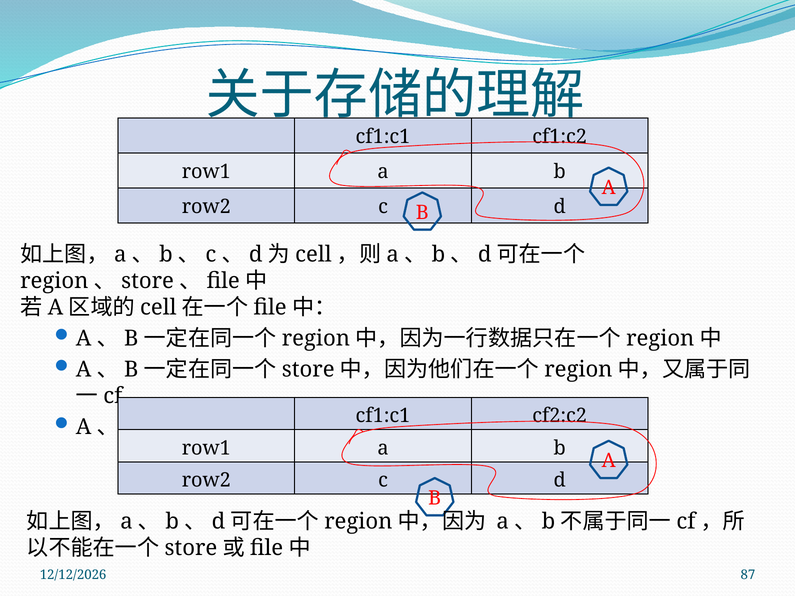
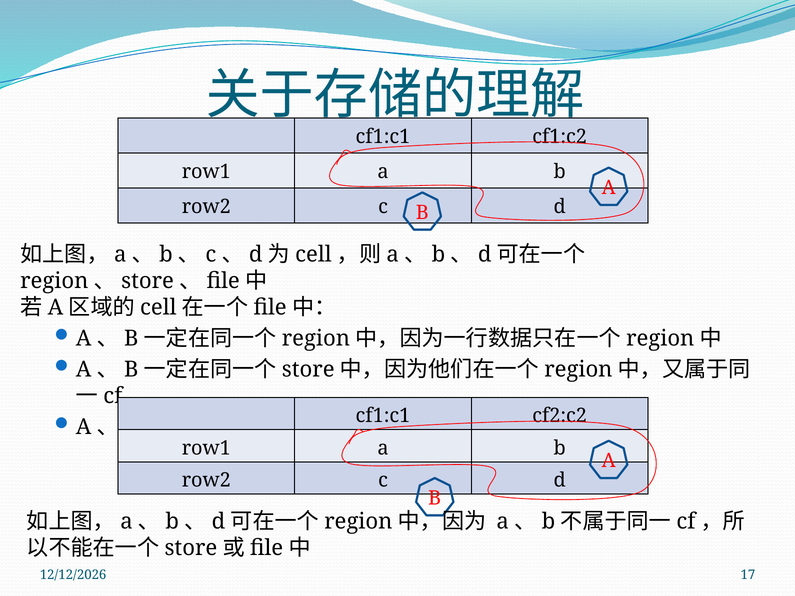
87: 87 -> 17 (748, 575)
